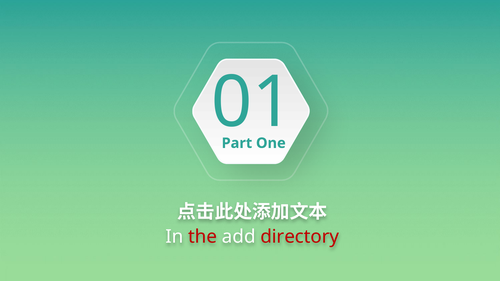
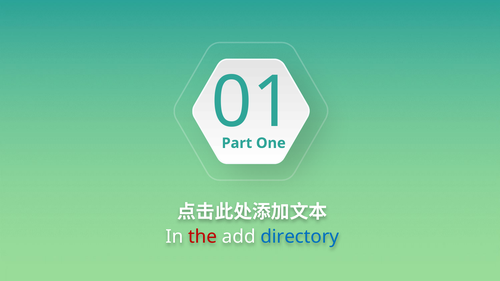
directory colour: red -> blue (300, 237)
